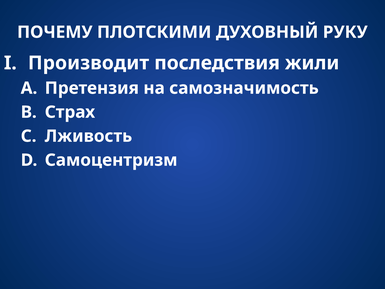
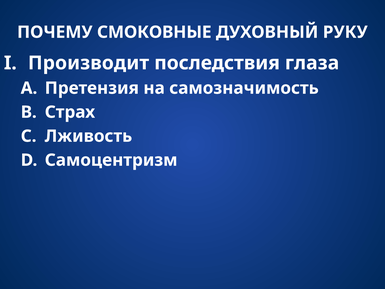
ПЛОТСКИМИ: ПЛОТСКИМИ -> СМОКОВНЫЕ (154, 32)
жили: жили -> глаза (312, 63)
